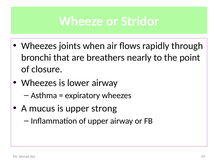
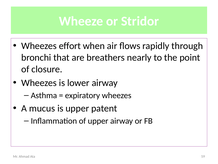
joints: joints -> effort (70, 46)
strong: strong -> patent (104, 108)
